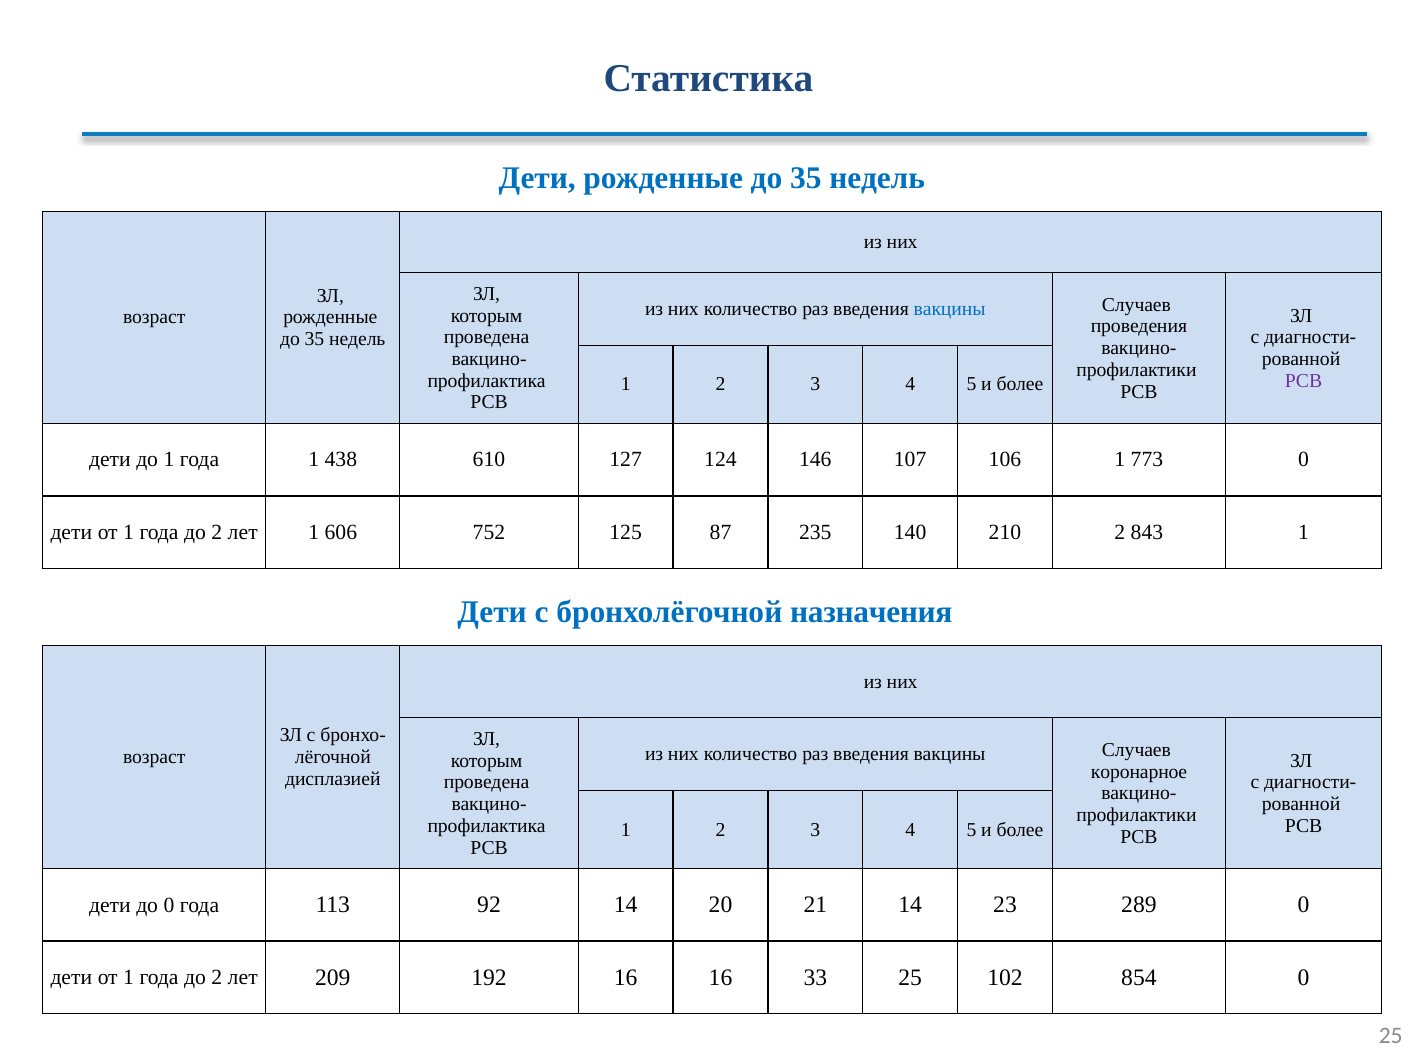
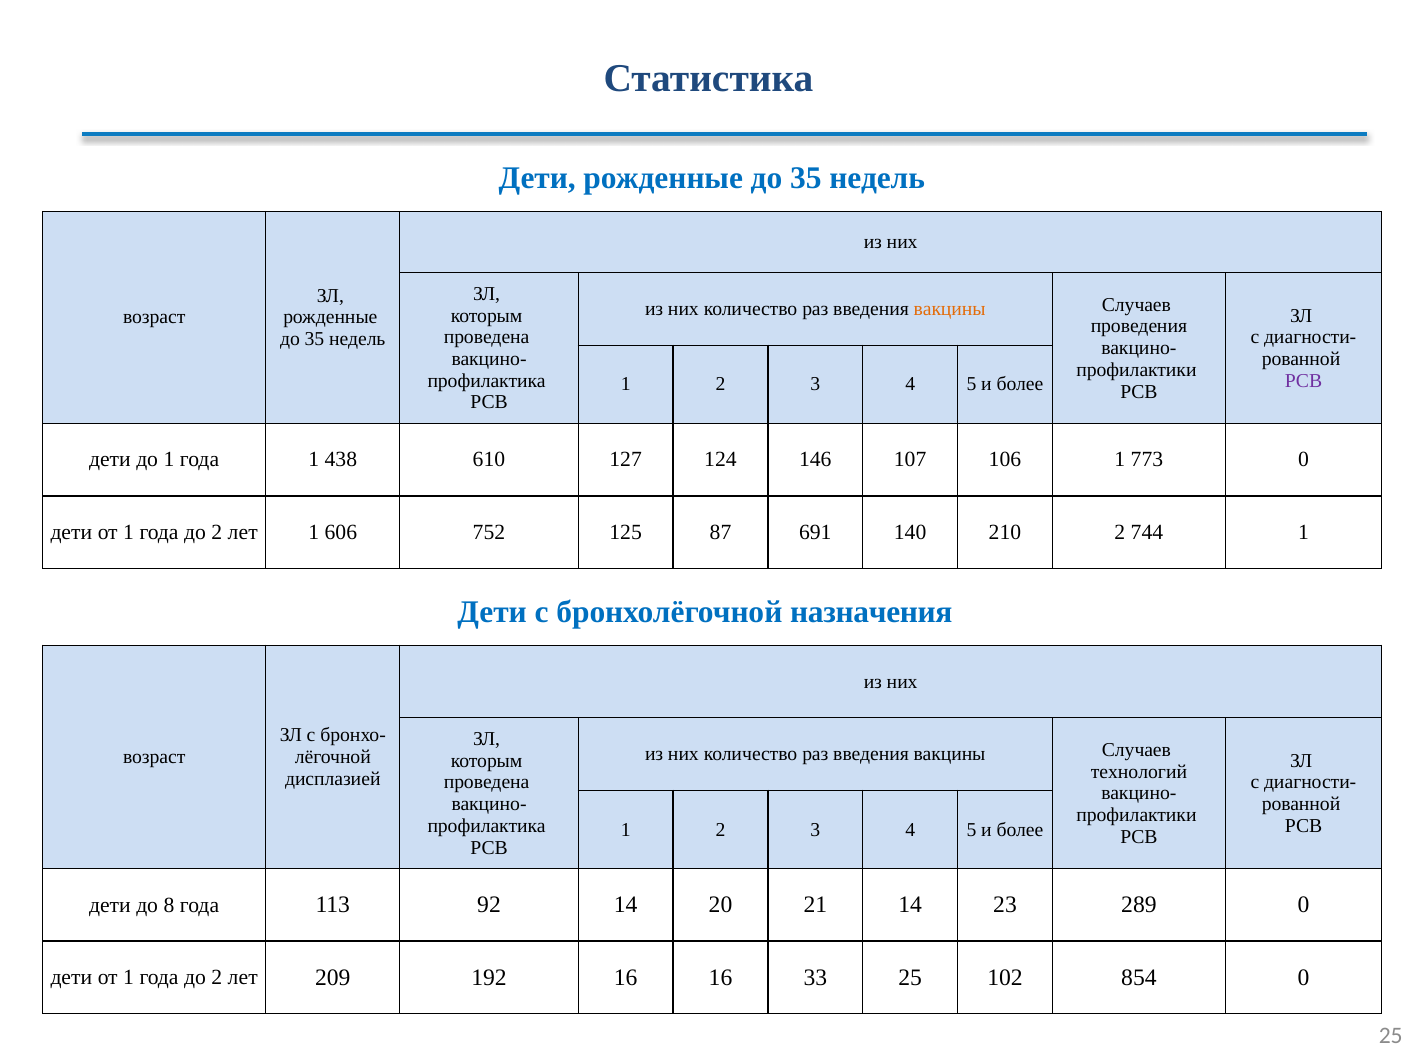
вакцины colour: blue -> orange (950, 309)
235: 235 -> 691 (815, 532)
843: 843 -> 744 (1147, 532)
коронарное: коронарное -> технологий (1139, 771)
до 0: 0 -> 8 (169, 905)
